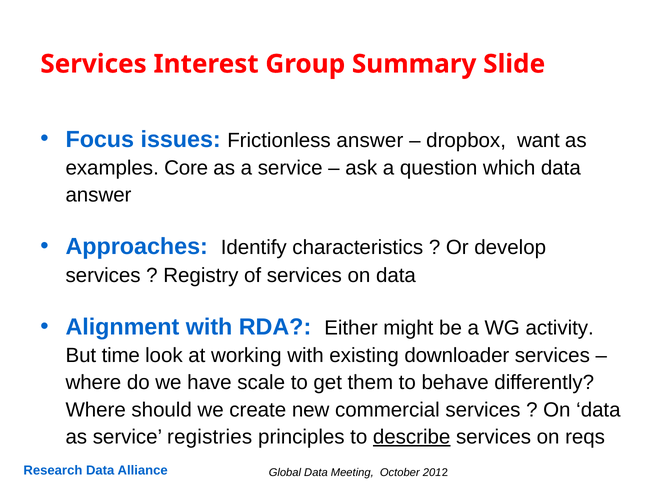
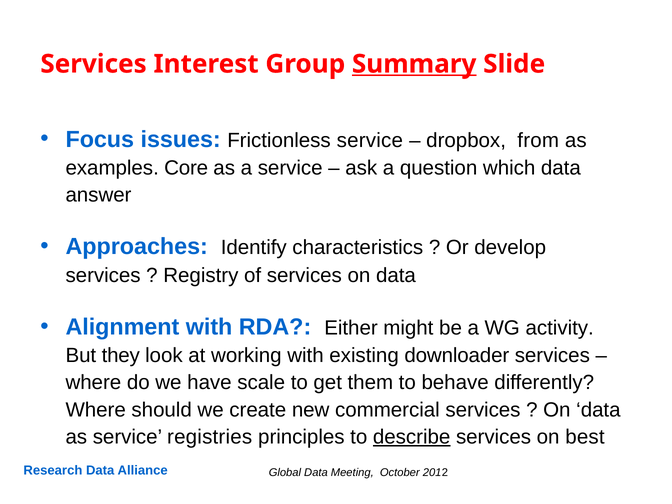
Summary underline: none -> present (414, 64)
Frictionless answer: answer -> service (370, 140)
want: want -> from (538, 140)
time: time -> they (121, 356)
reqs: reqs -> best (585, 437)
